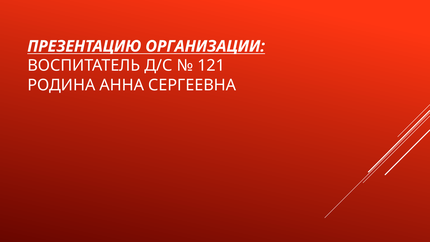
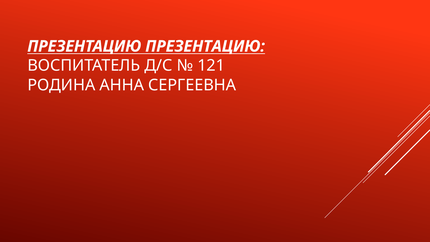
ПРЕЗЕНТАЦИЮ ОРГАНИЗАЦИИ: ОРГАНИЗАЦИИ -> ПРЕЗЕНТАЦИЮ (205, 46)
